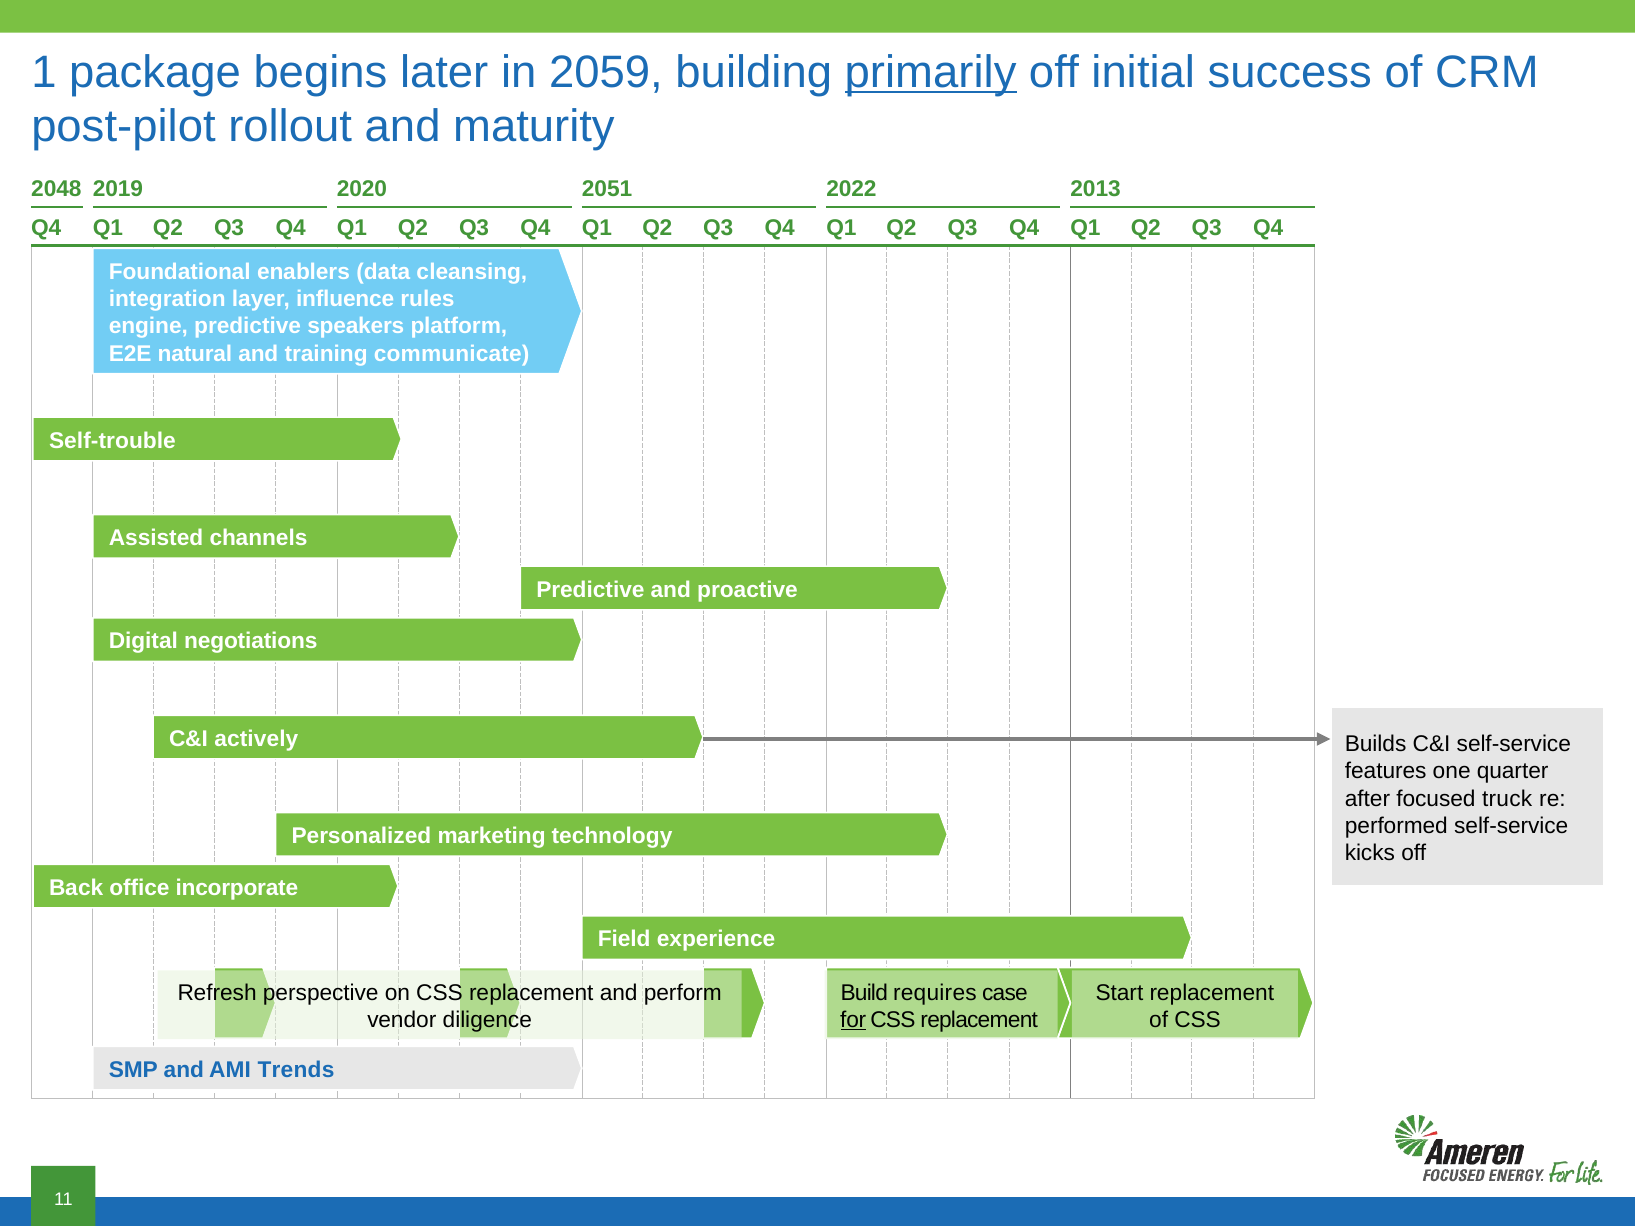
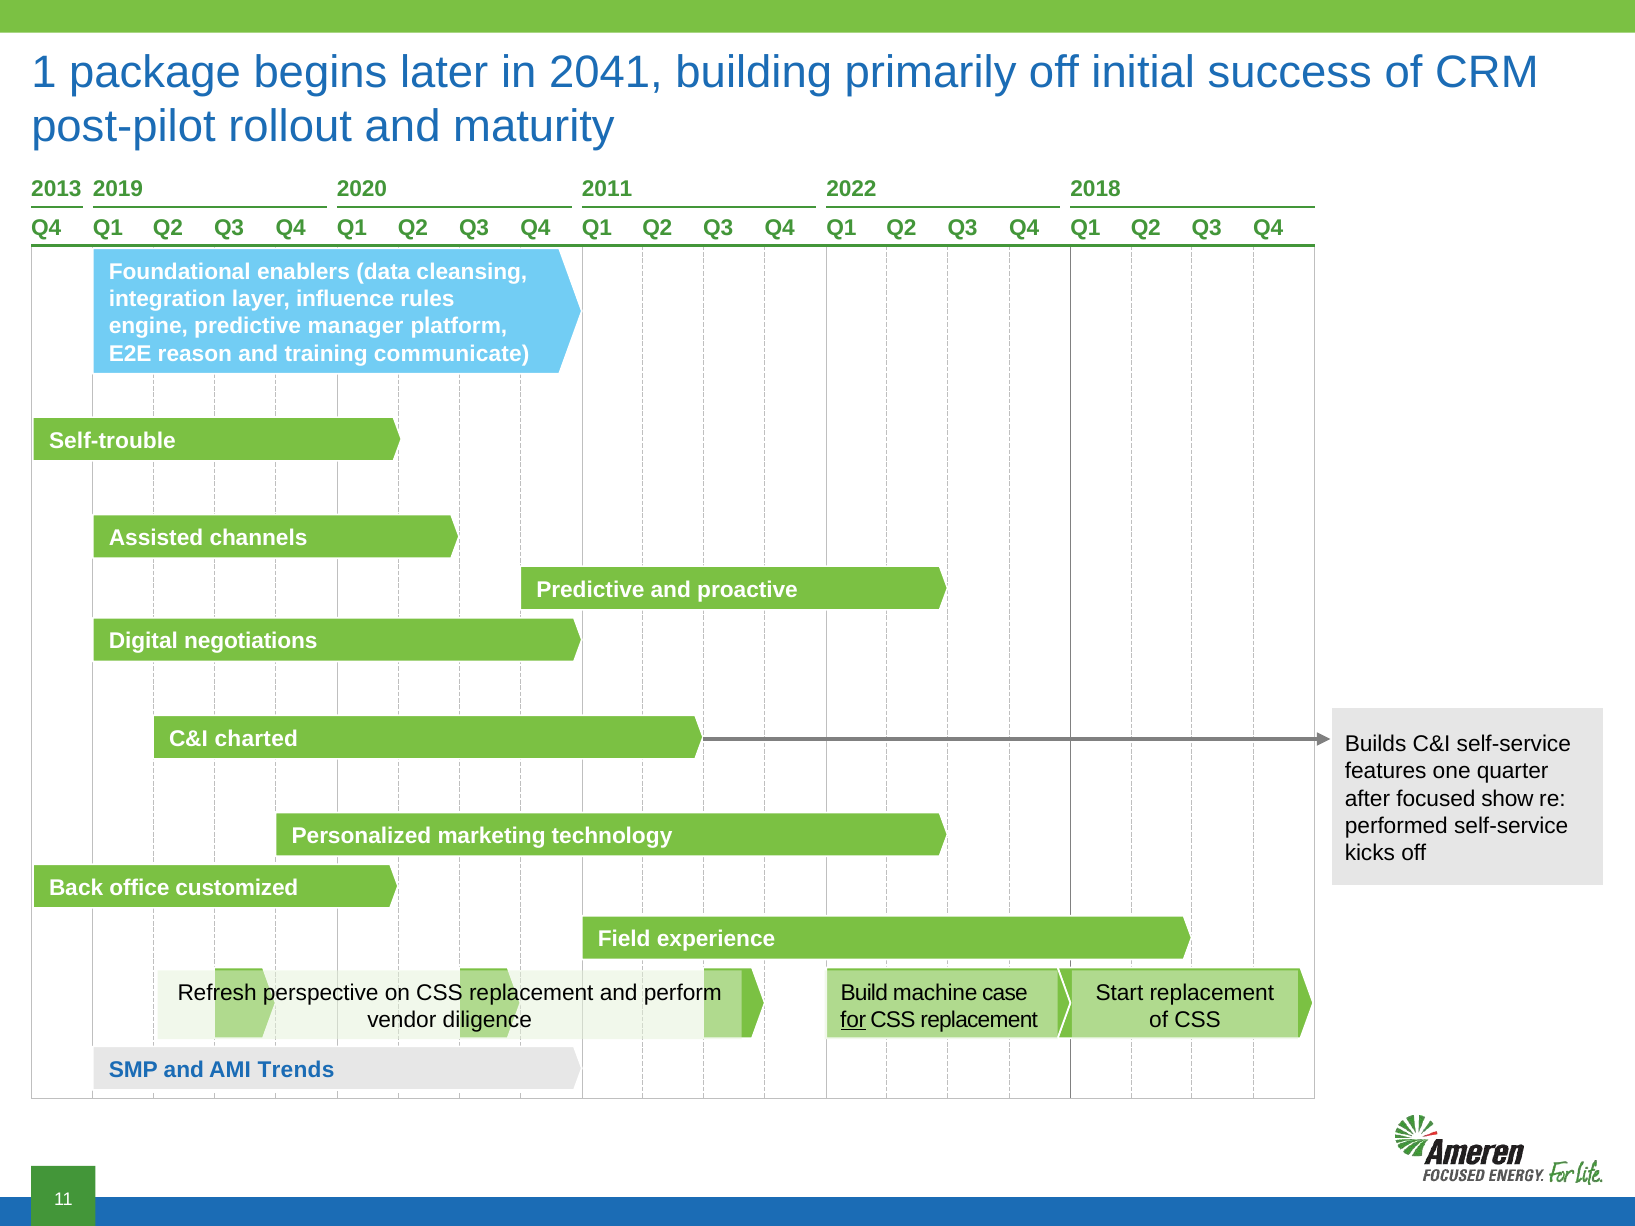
2059: 2059 -> 2041 (606, 72)
primarily underline: present -> none (931, 72)
2048: 2048 -> 2013 (56, 189)
2051: 2051 -> 2011 (607, 189)
2013: 2013 -> 2018 (1096, 189)
speakers: speakers -> manager (356, 326)
natural: natural -> reason (195, 354)
actively: actively -> charted (256, 739)
truck: truck -> show (1507, 799)
incorporate: incorporate -> customized (237, 888)
requires: requires -> machine (935, 993)
